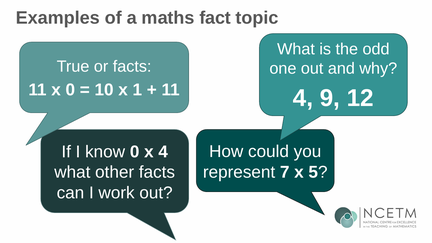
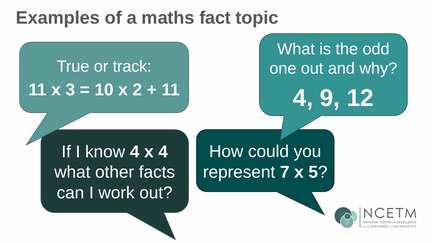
or facts: facts -> track (132, 67)
x 0: 0 -> 3 (70, 90)
1: 1 -> 2 (137, 90)
know 0: 0 -> 4 (135, 152)
